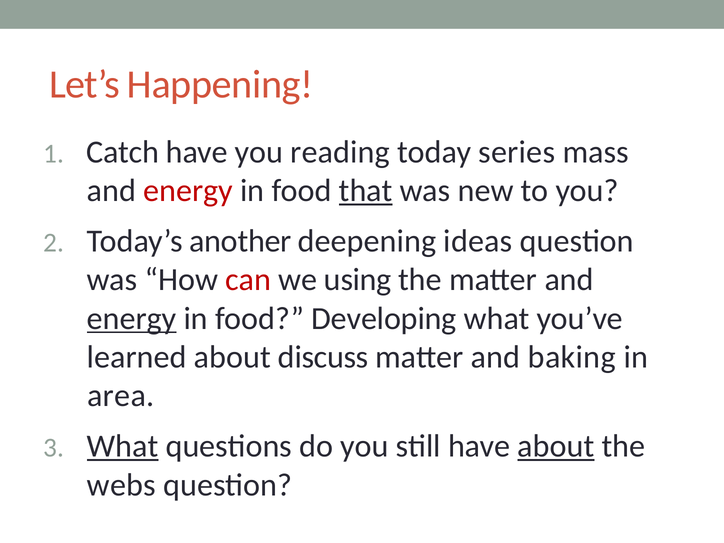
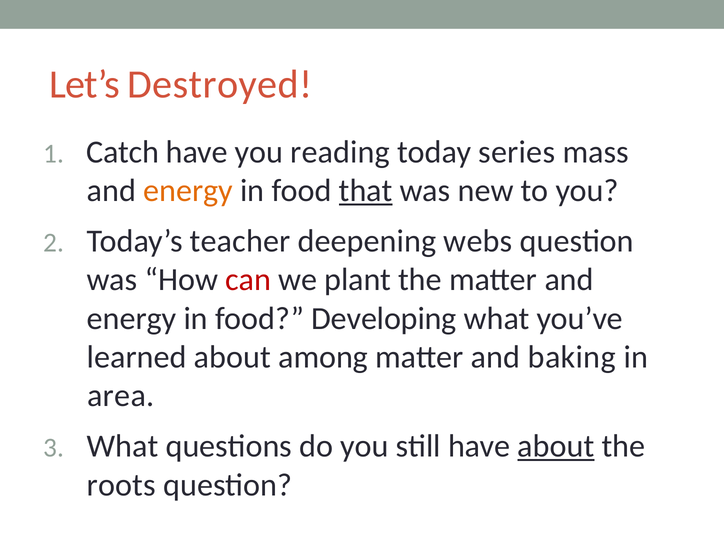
Happening: Happening -> Destroyed (220, 84)
energy colour: red -> orange (188, 191)
another: another -> teacher (240, 241)
ideas: ideas -> webs (478, 241)
using: using -> plant (358, 280)
energy underline: present -> none (132, 318)
discuss: discuss -> among (323, 357)
What underline: present -> none (123, 446)
webs: webs -> roots (121, 485)
